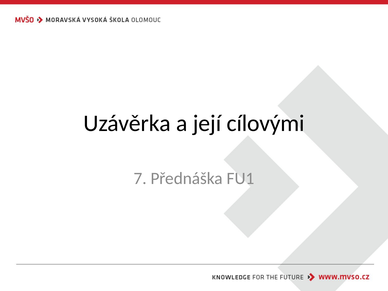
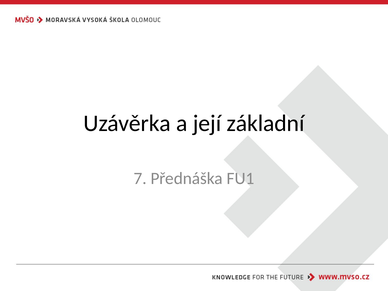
cílovými: cílovými -> základní (266, 123)
